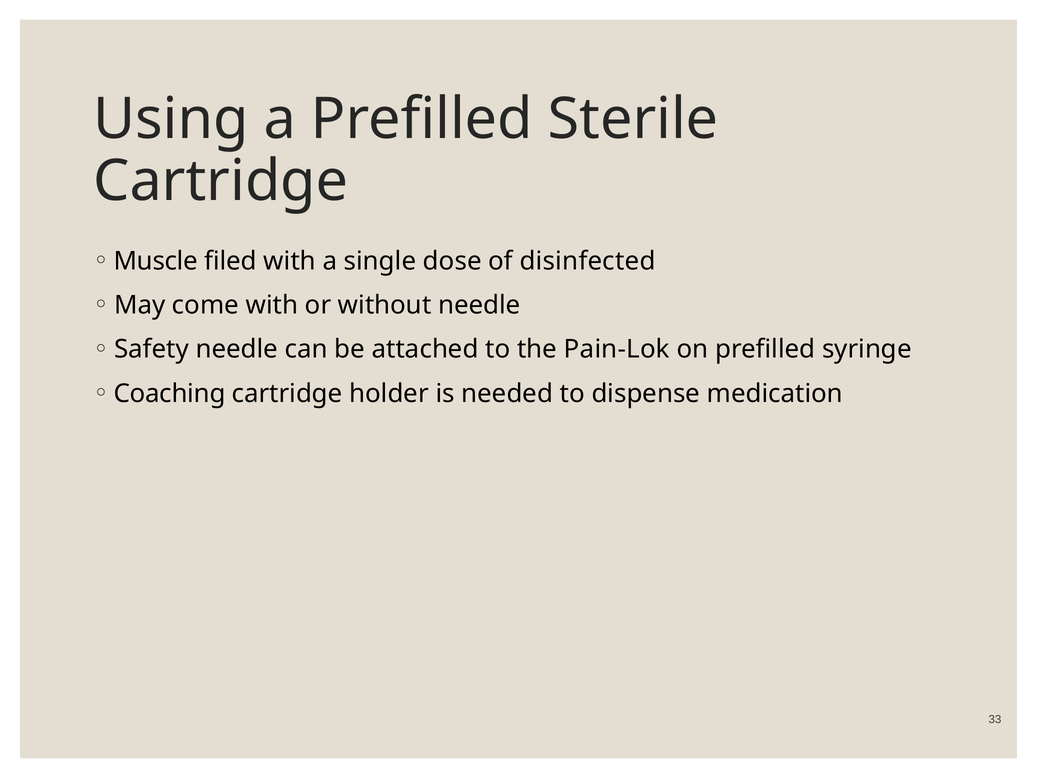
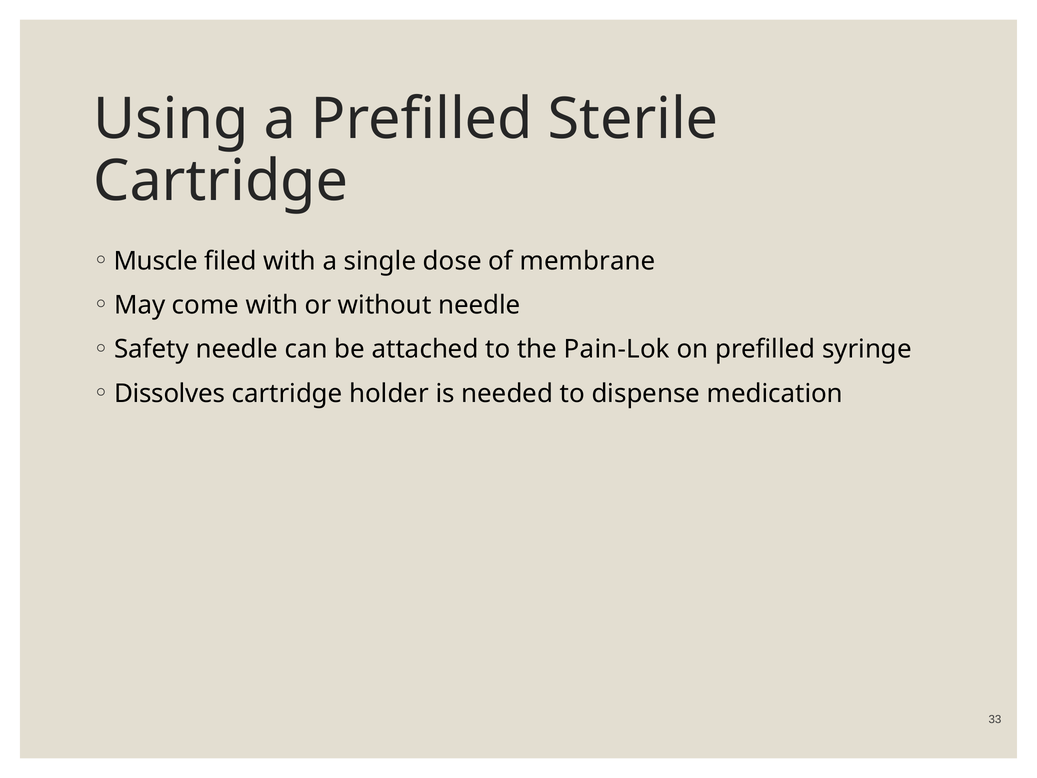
disinfected: disinfected -> membrane (588, 261)
Coaching: Coaching -> Dissolves (170, 393)
